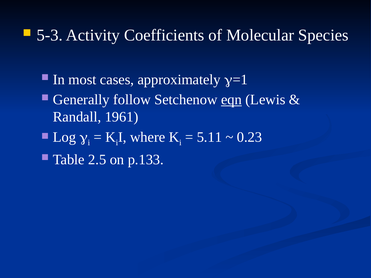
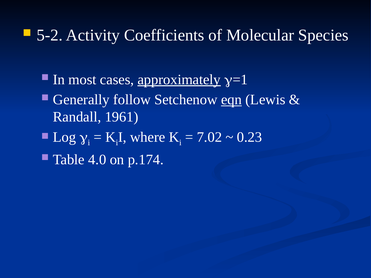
5-3: 5-3 -> 5-2 (50, 35)
approximately underline: none -> present (179, 80)
5.11: 5.11 -> 7.02 (209, 137)
2.5: 2.5 -> 4.0 (97, 160)
p.133: p.133 -> p.174 (146, 160)
